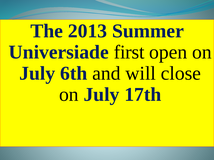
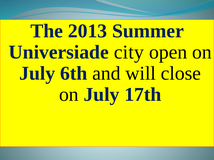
first: first -> city (129, 52)
